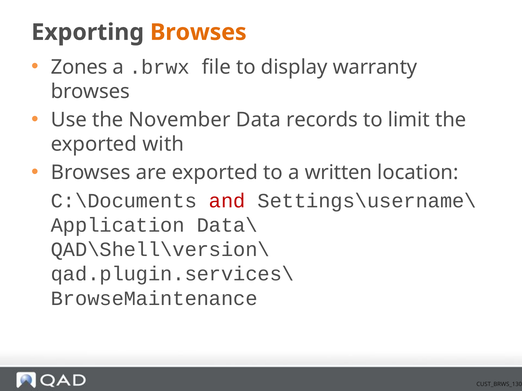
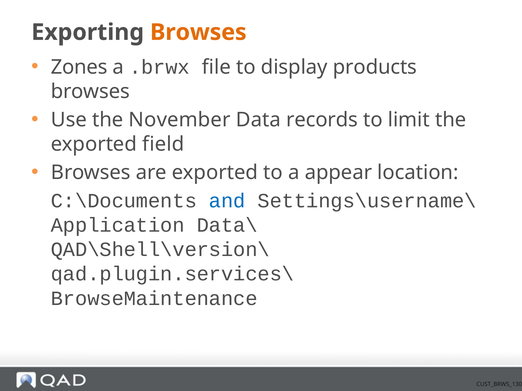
warranty: warranty -> products (375, 67)
with: with -> field (163, 144)
written: written -> appear (338, 173)
and colour: red -> blue (227, 201)
